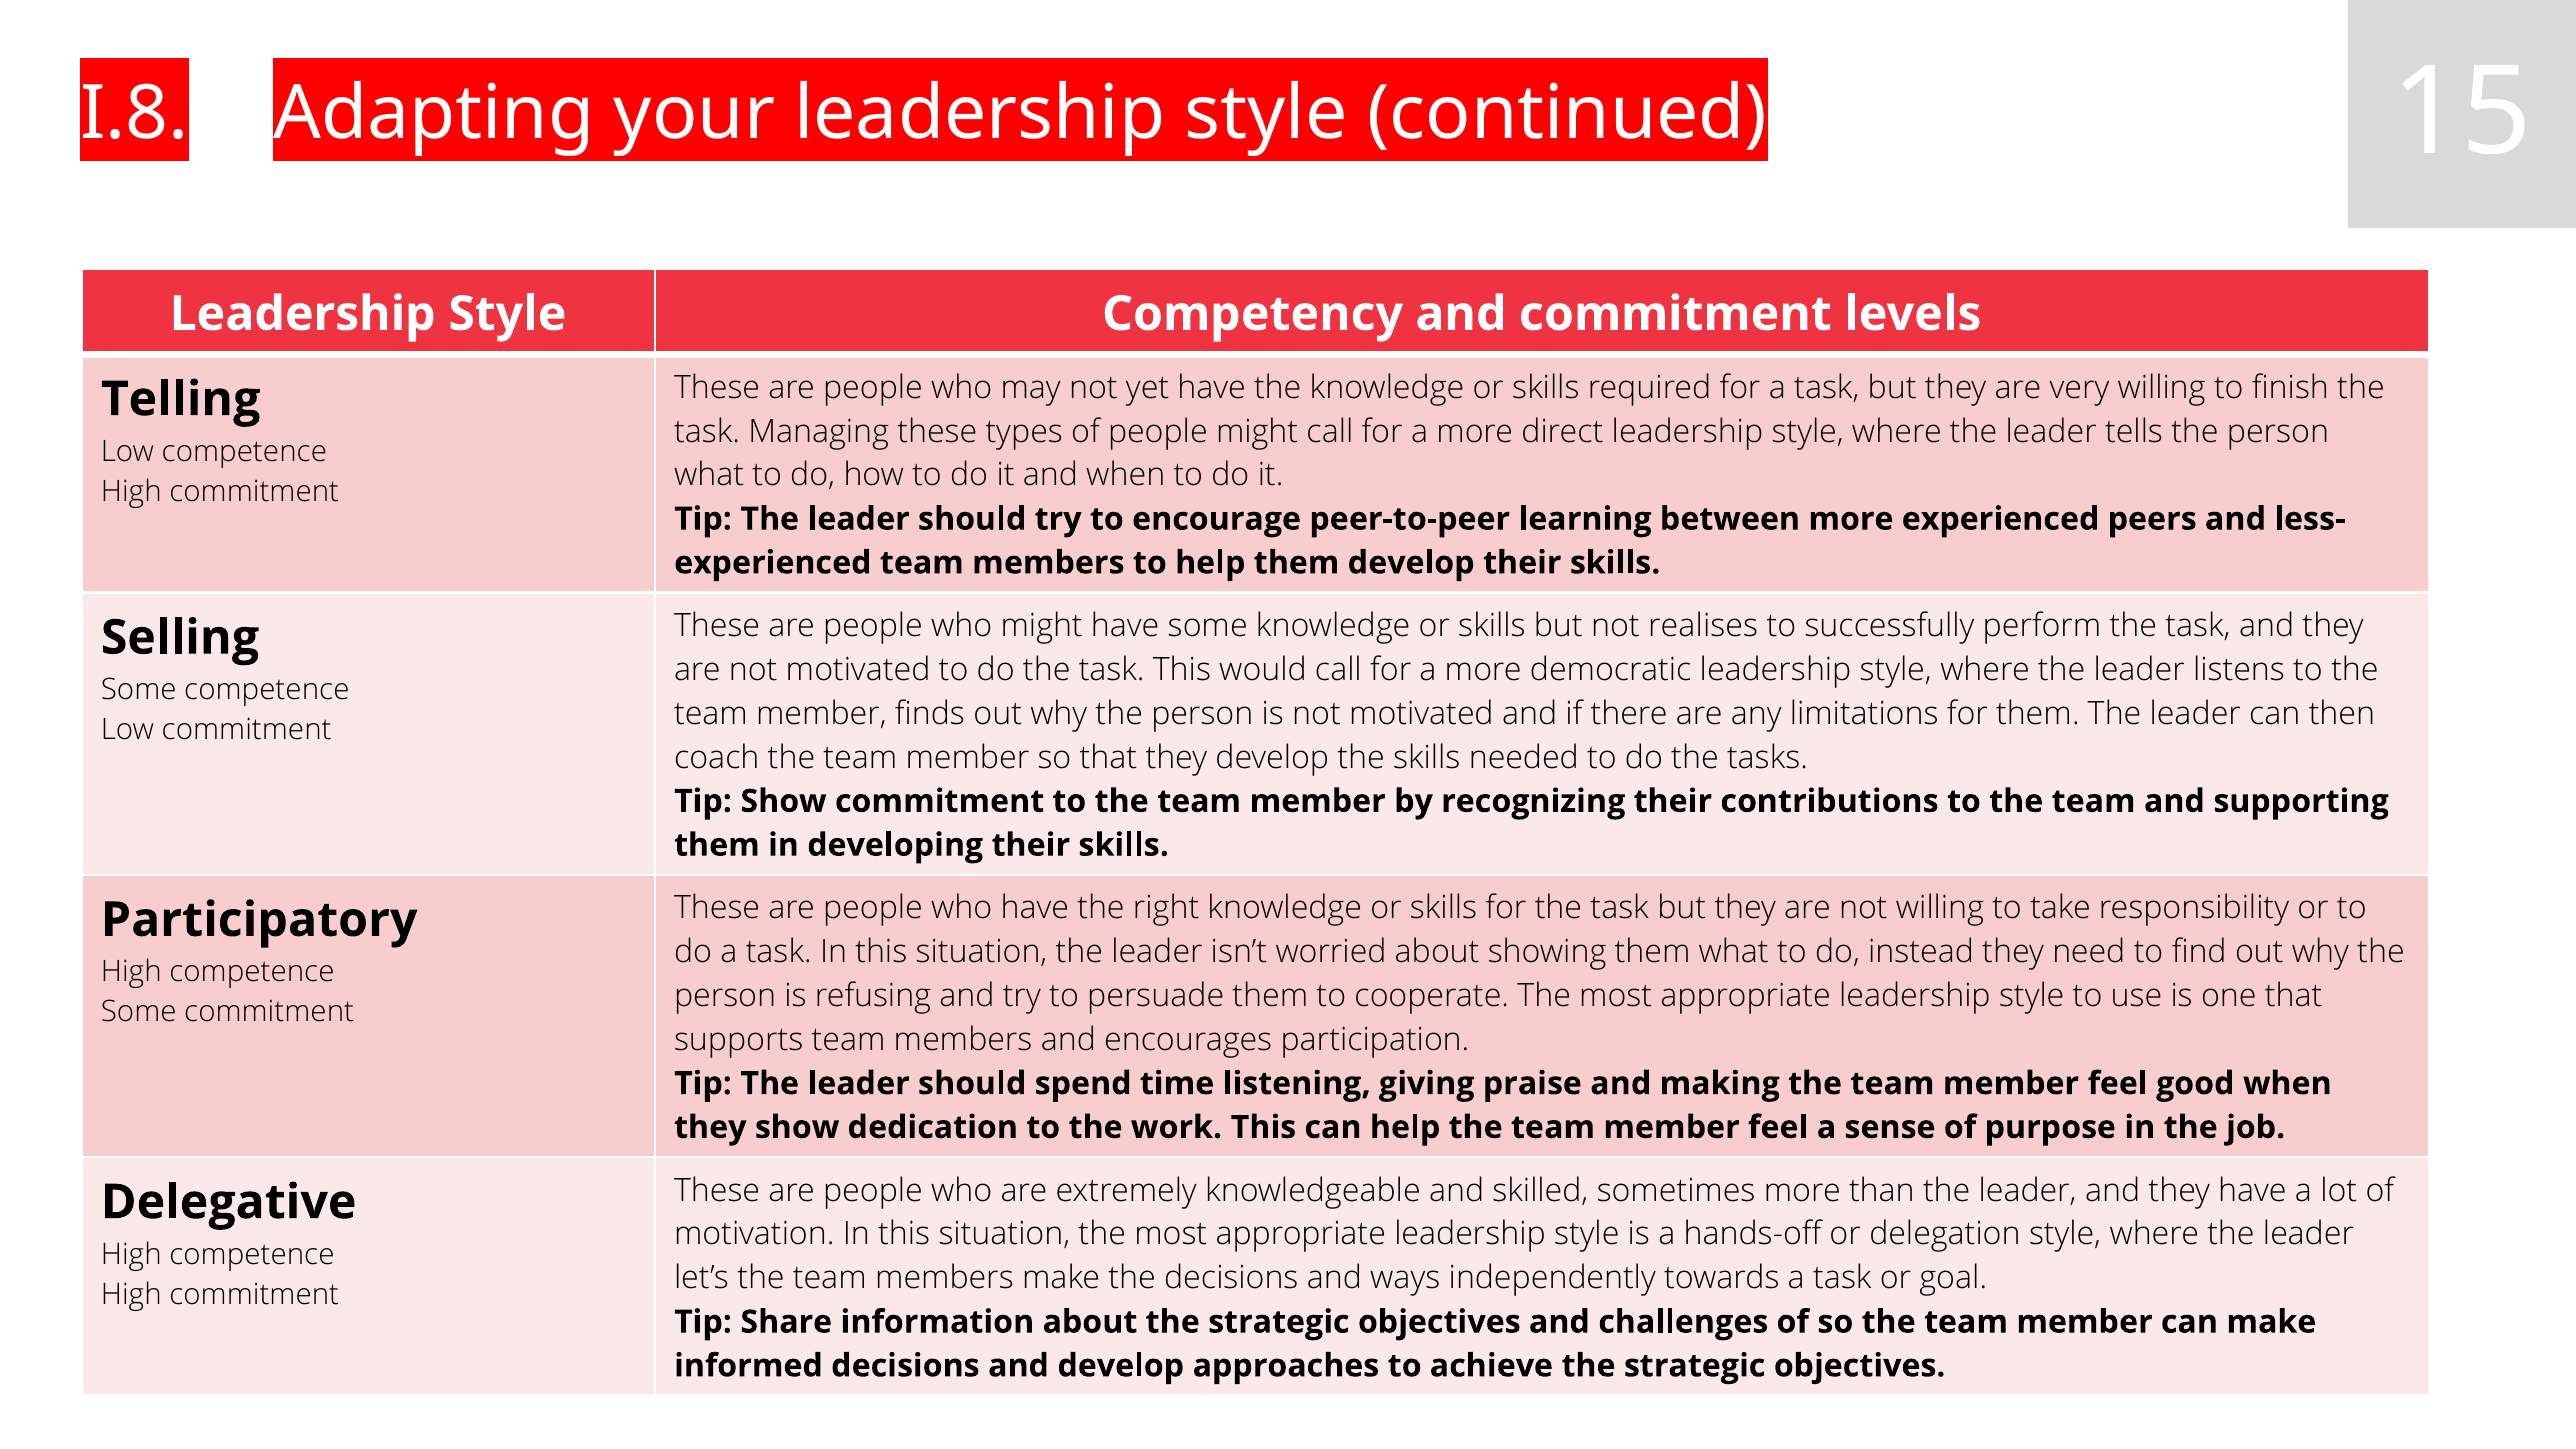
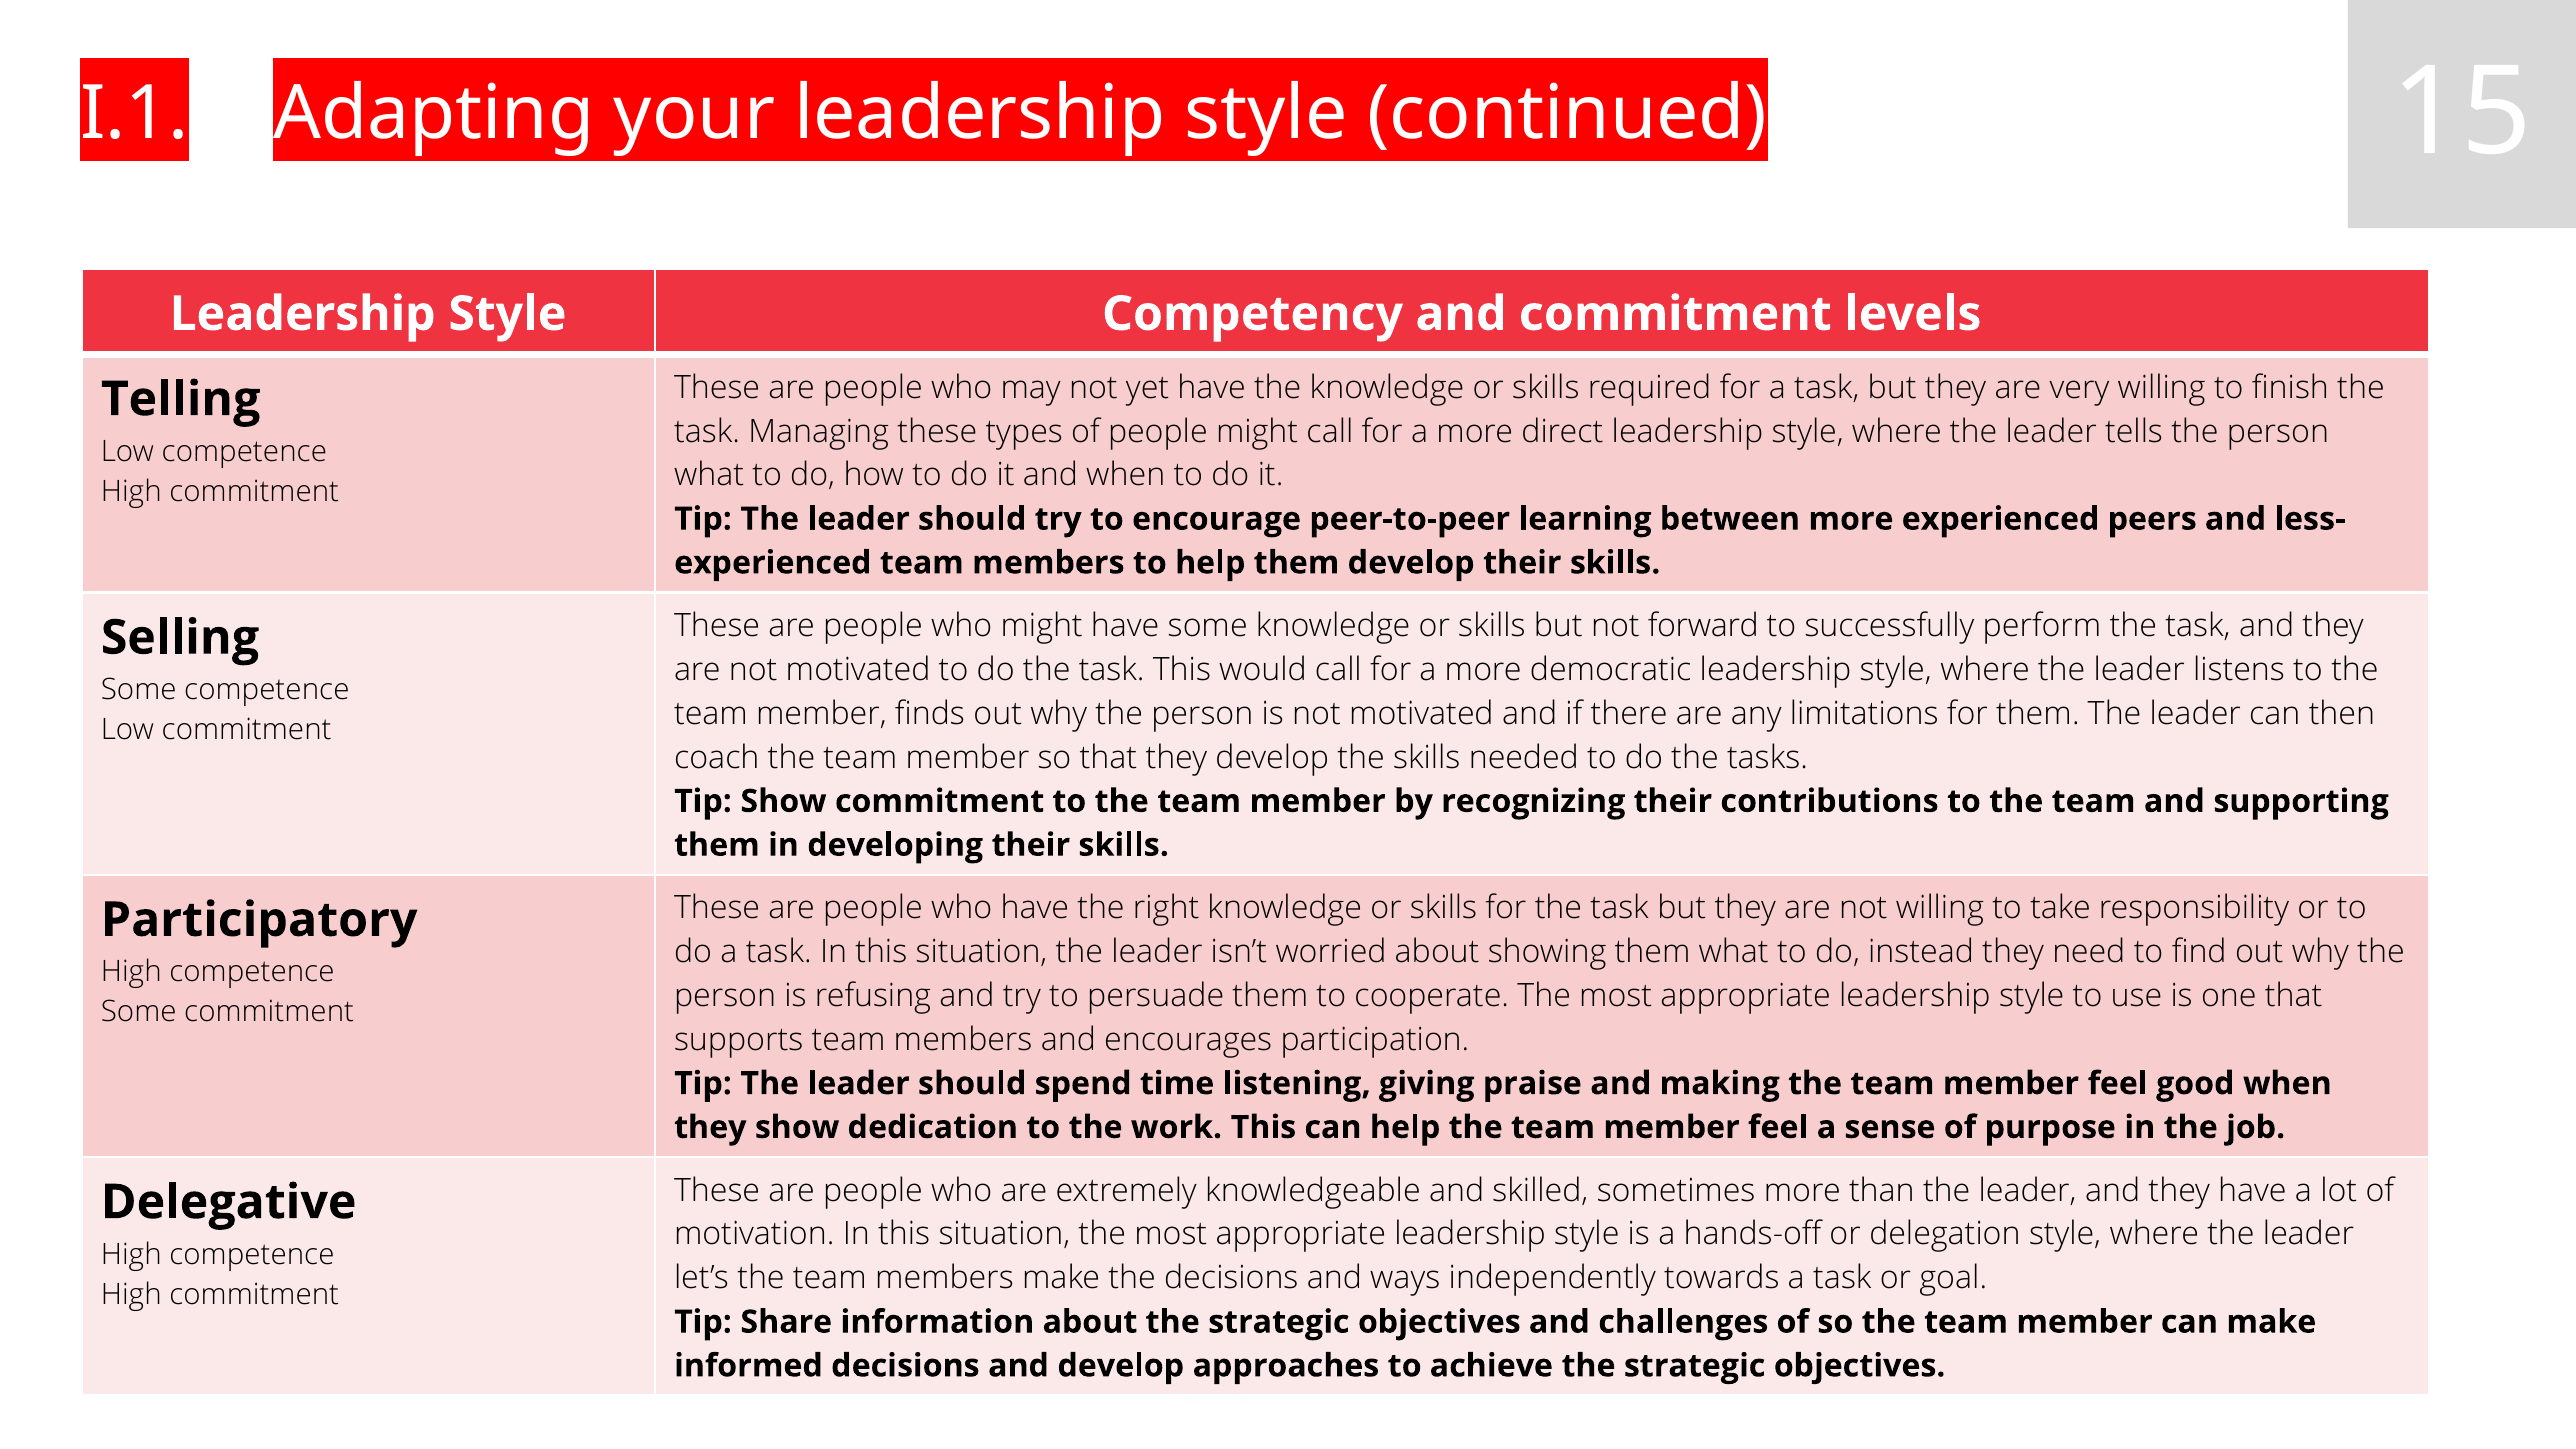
I.8: I.8 -> I.1 (134, 114)
realises: realises -> forward (1703, 626)
